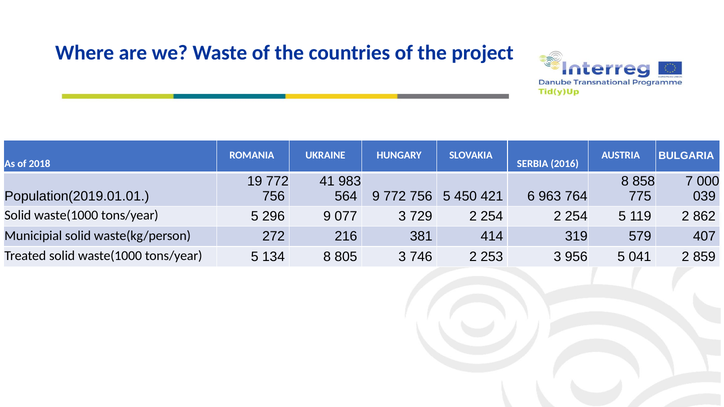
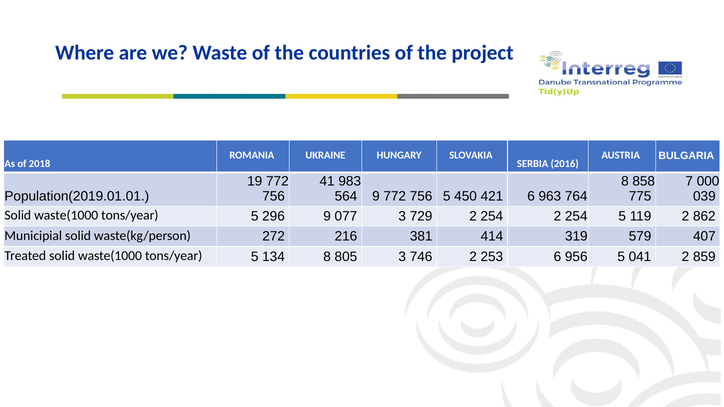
253 3: 3 -> 6 (557, 257)
